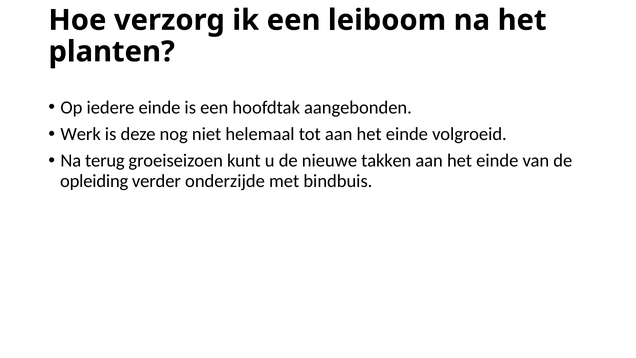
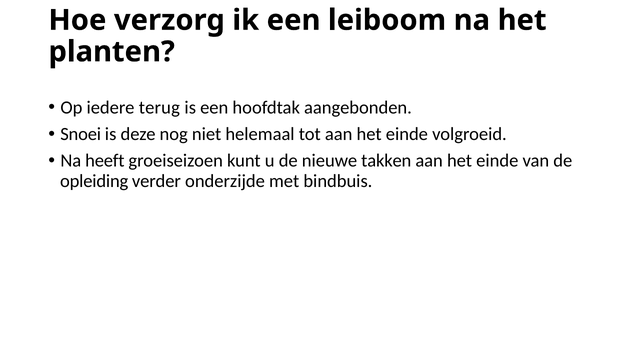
iedere einde: einde -> terug (159, 107)
Werk: Werk -> Snoei (81, 134)
terug: terug -> heeft (105, 161)
